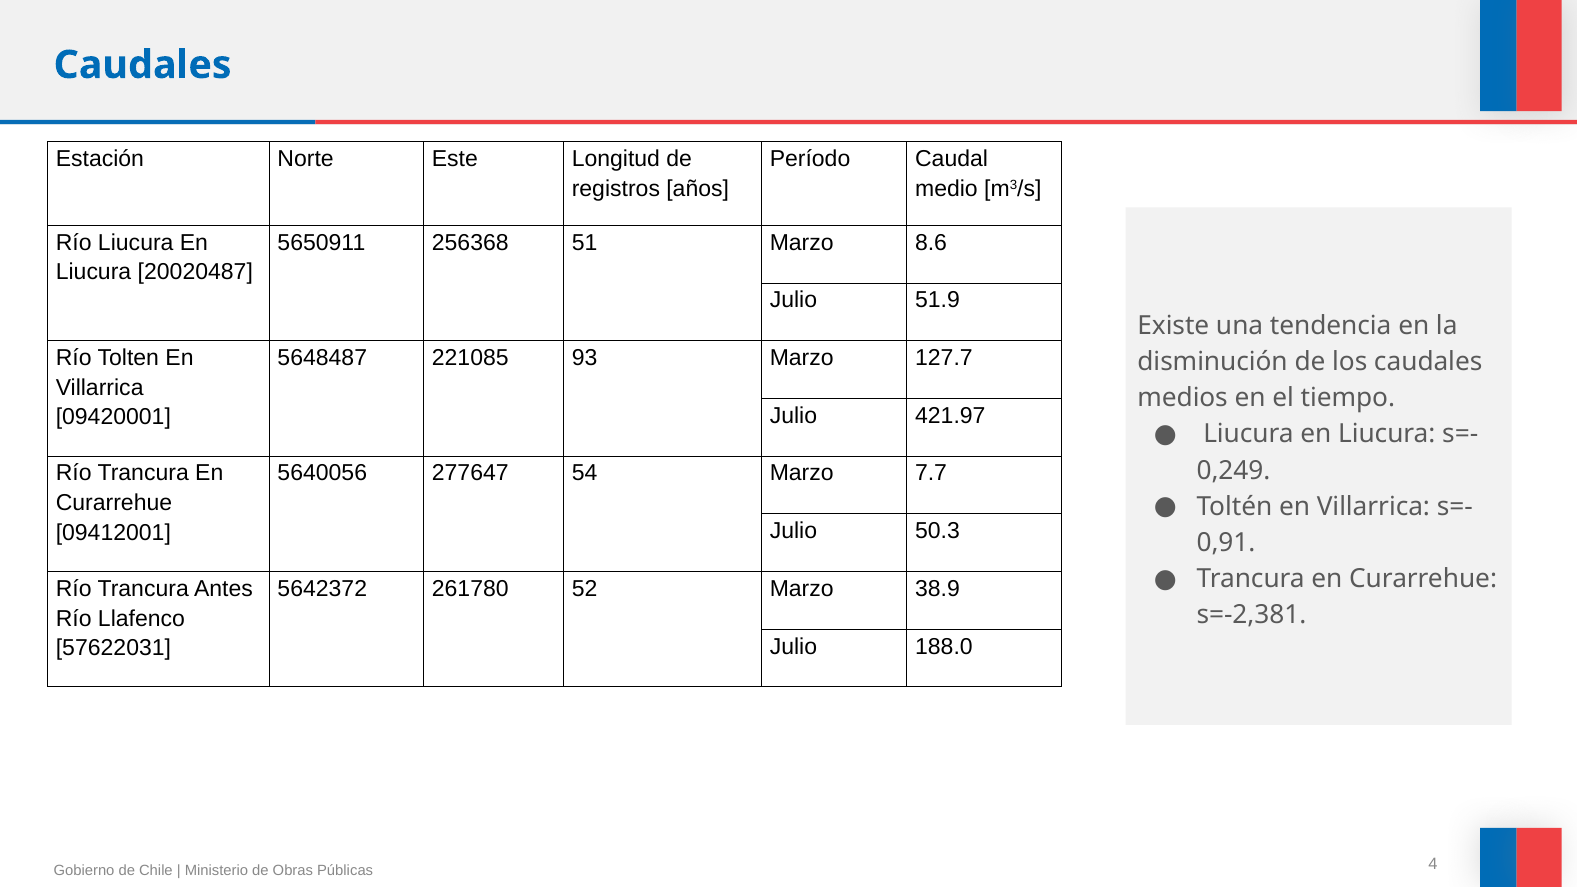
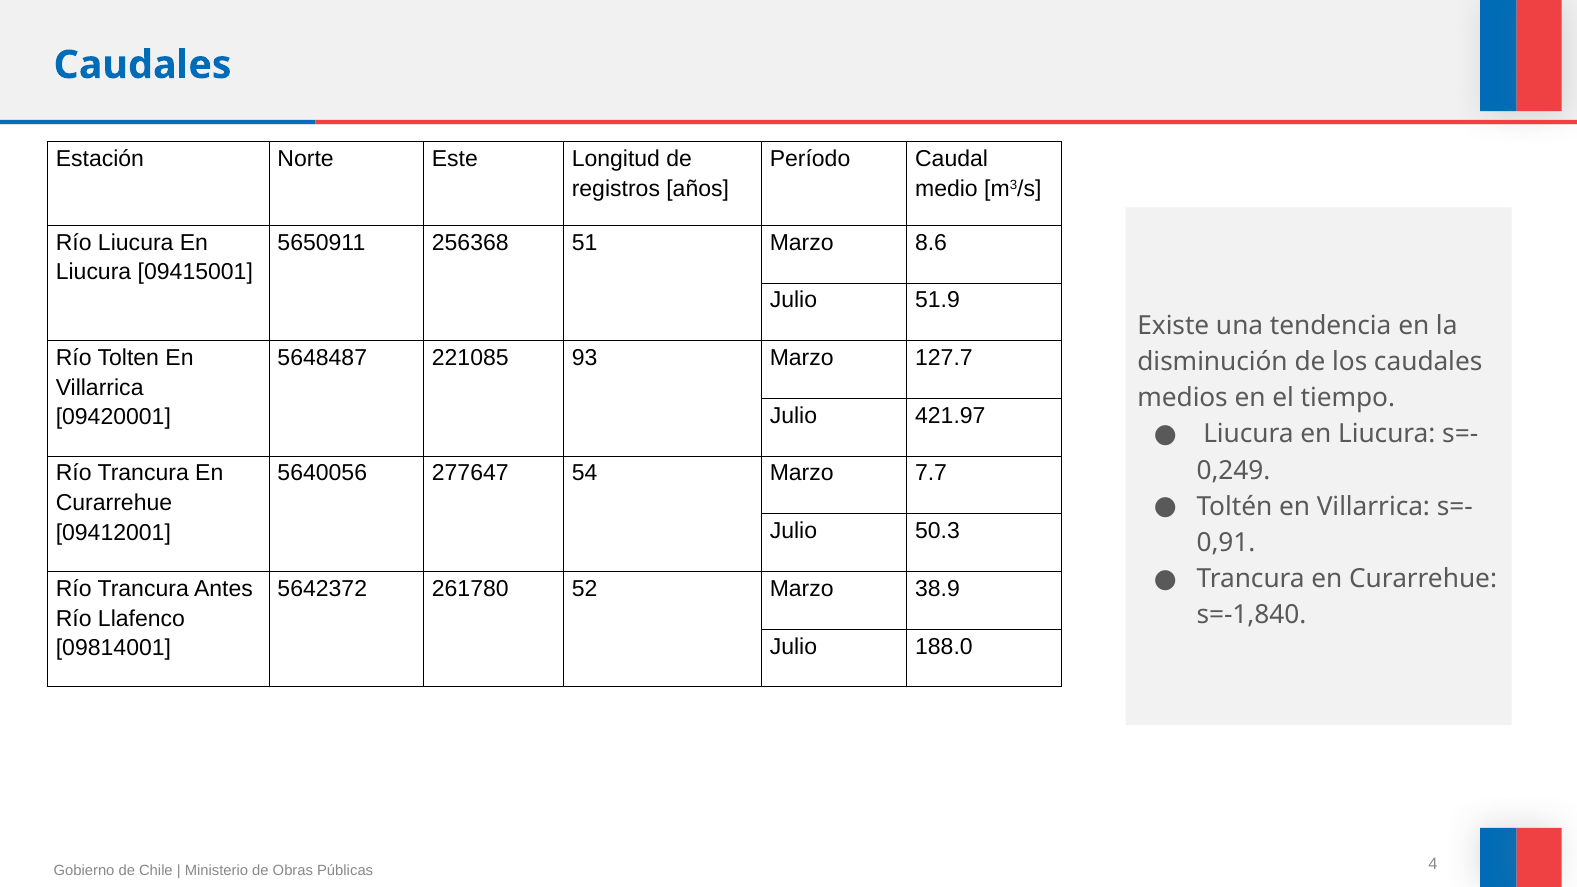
20020487: 20020487 -> 09415001 (195, 272)
s=-2,381: s=-2,381 -> s=-1,840 (1251, 615)
57622031: 57622031 -> 09814001 (113, 648)
